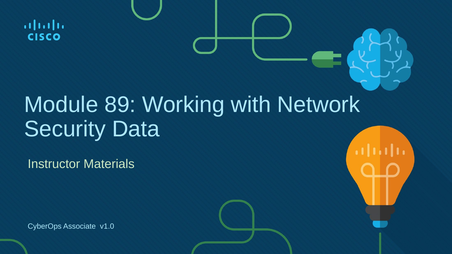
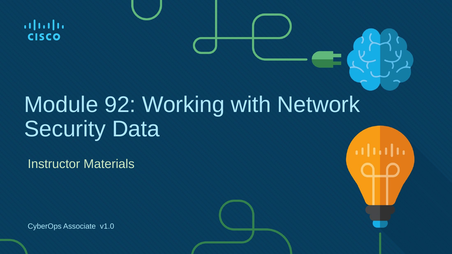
89: 89 -> 92 (120, 105)
